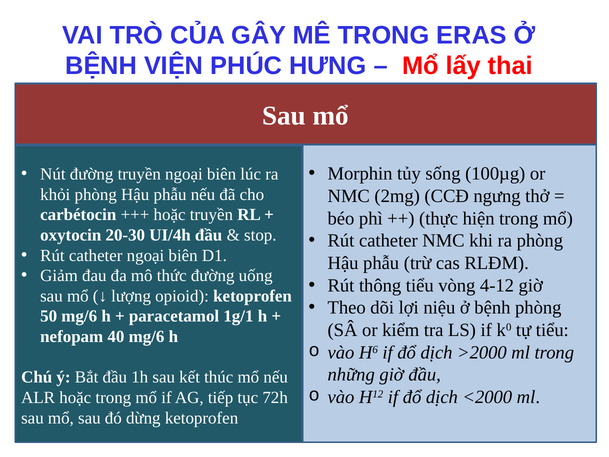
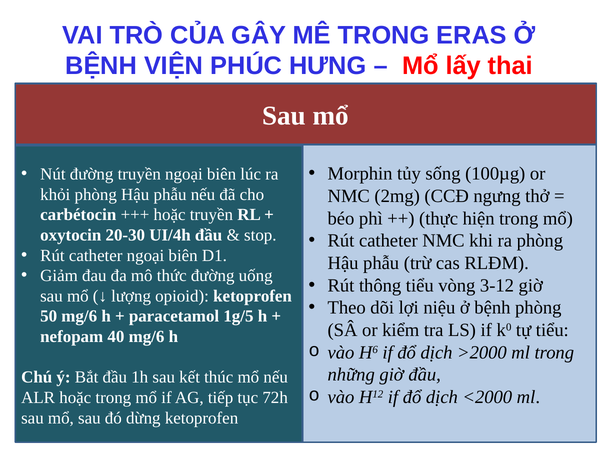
4-12: 4-12 -> 3-12 (497, 285)
1g/1: 1g/1 -> 1g/5 (238, 316)
